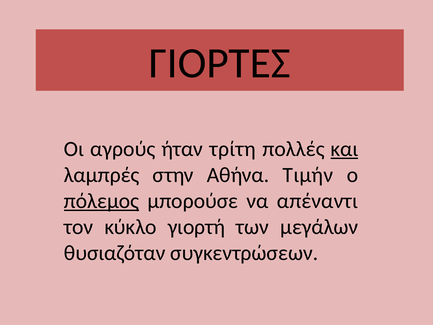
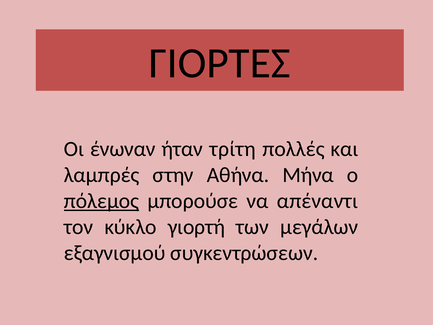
αγρούς: αγρούς -> ένωναν (123, 149)
και underline: present -> none (344, 149)
Τιμήν: Τιμήν -> Μήνα (308, 175)
θυσιαζόταν: θυσιαζόταν -> εξαγνισμού (115, 253)
